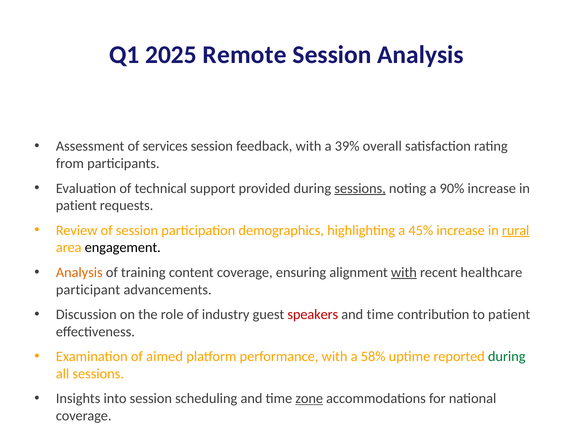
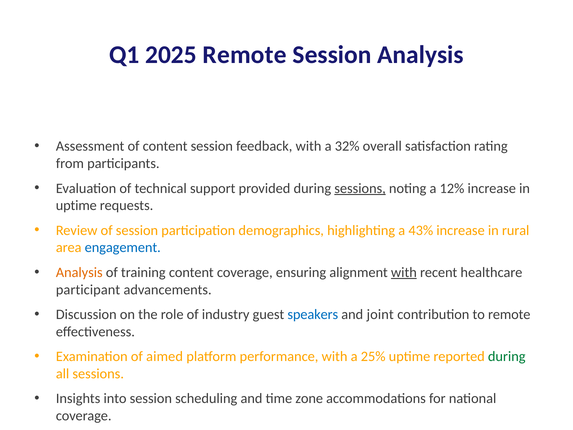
of services: services -> content (165, 146)
39%: 39% -> 32% (347, 146)
90%: 90% -> 12% (452, 188)
patient: patient -> uptime (76, 205)
45%: 45% -> 43% (421, 230)
rural underline: present -> none (516, 230)
engagement colour: black -> blue (123, 247)
speakers colour: red -> blue (313, 314)
time: time -> joint (380, 314)
to patient: patient -> remote (509, 314)
58%: 58% -> 25% (373, 356)
zone underline: present -> none (309, 398)
